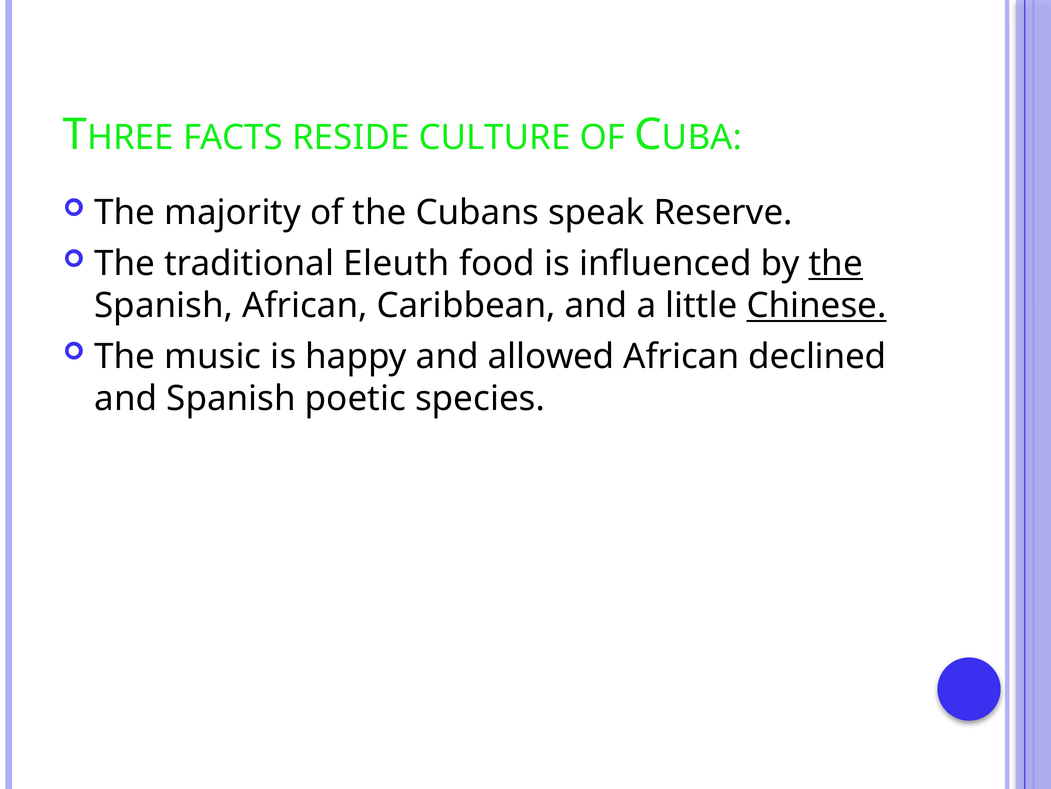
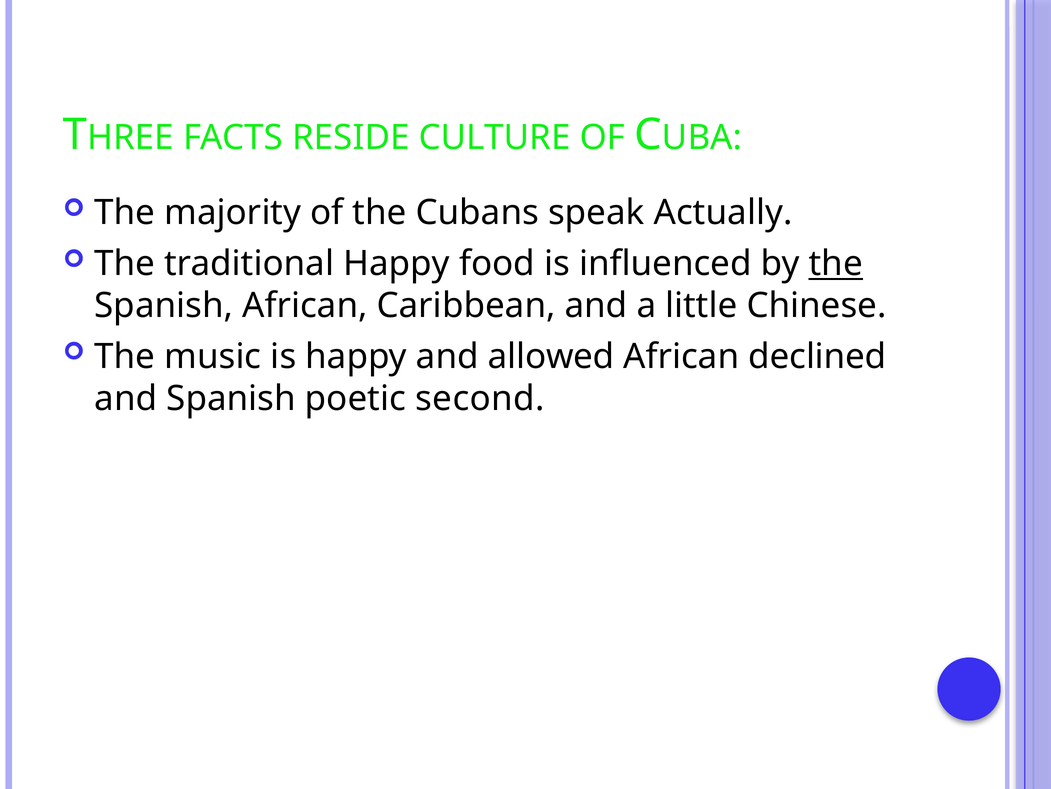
Reserve: Reserve -> Actually (723, 213)
traditional Eleuth: Eleuth -> Happy (397, 263)
Chinese underline: present -> none (817, 306)
species: species -> second (480, 398)
